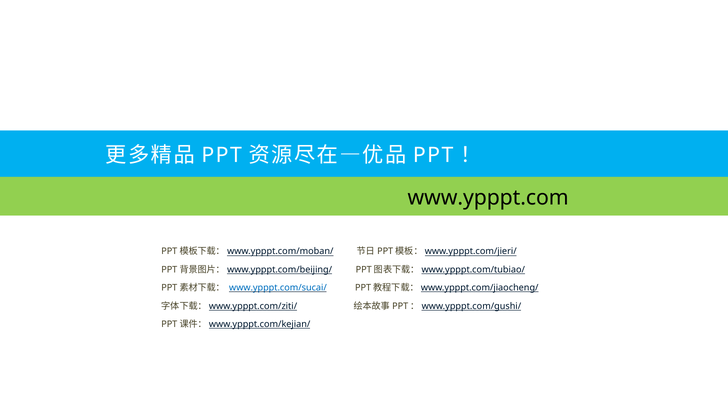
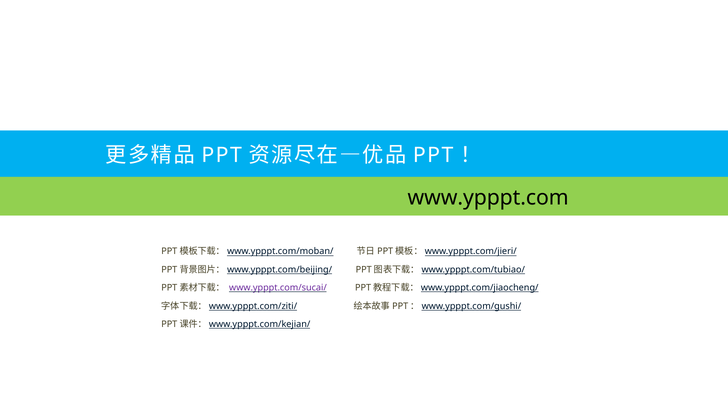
www.ypppt.com/sucai/ colour: blue -> purple (278, 288)
